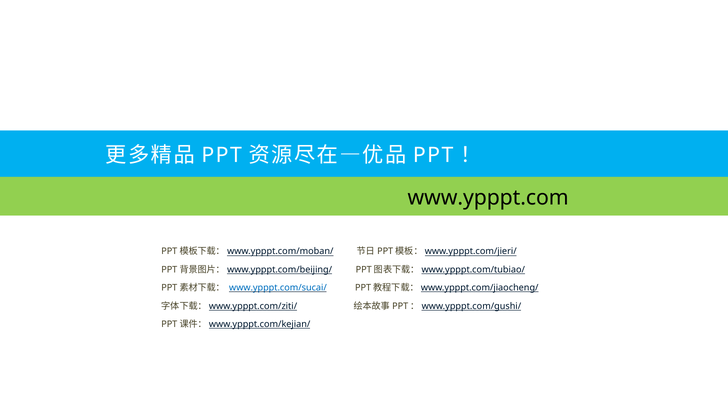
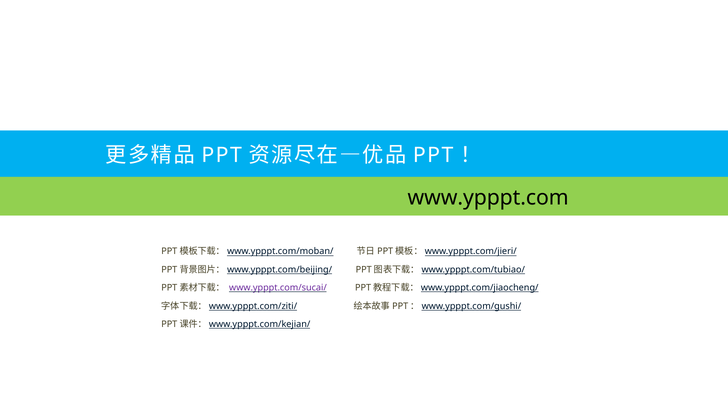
www.ypppt.com/sucai/ colour: blue -> purple (278, 288)
